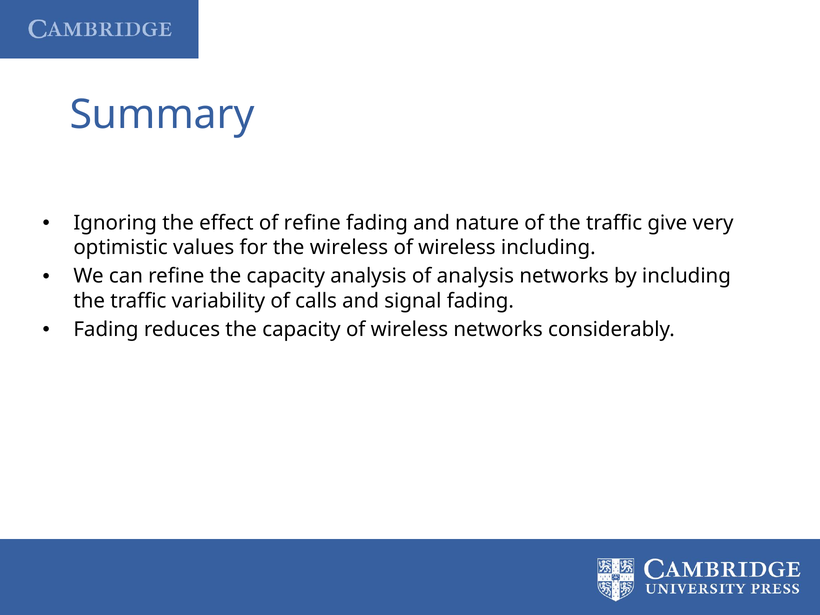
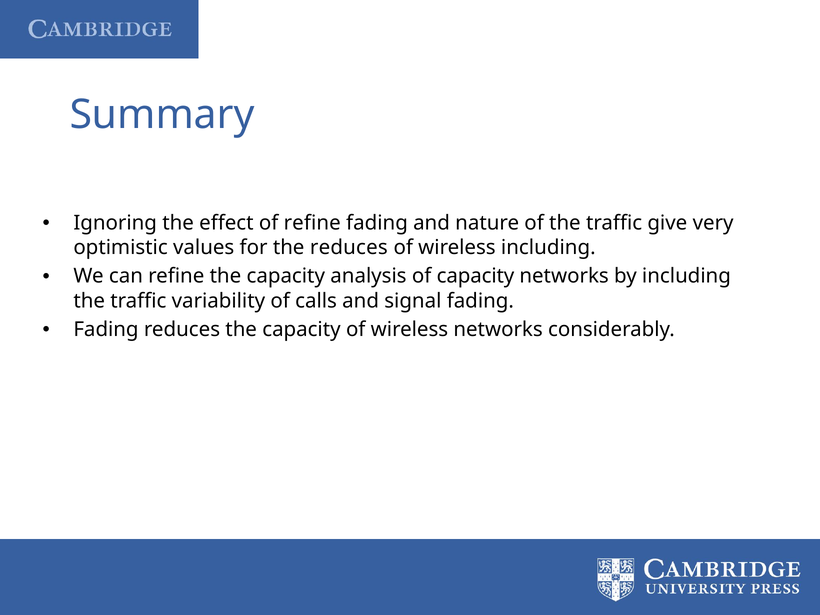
the wireless: wireless -> reduces (349, 247)
of analysis: analysis -> capacity (476, 276)
